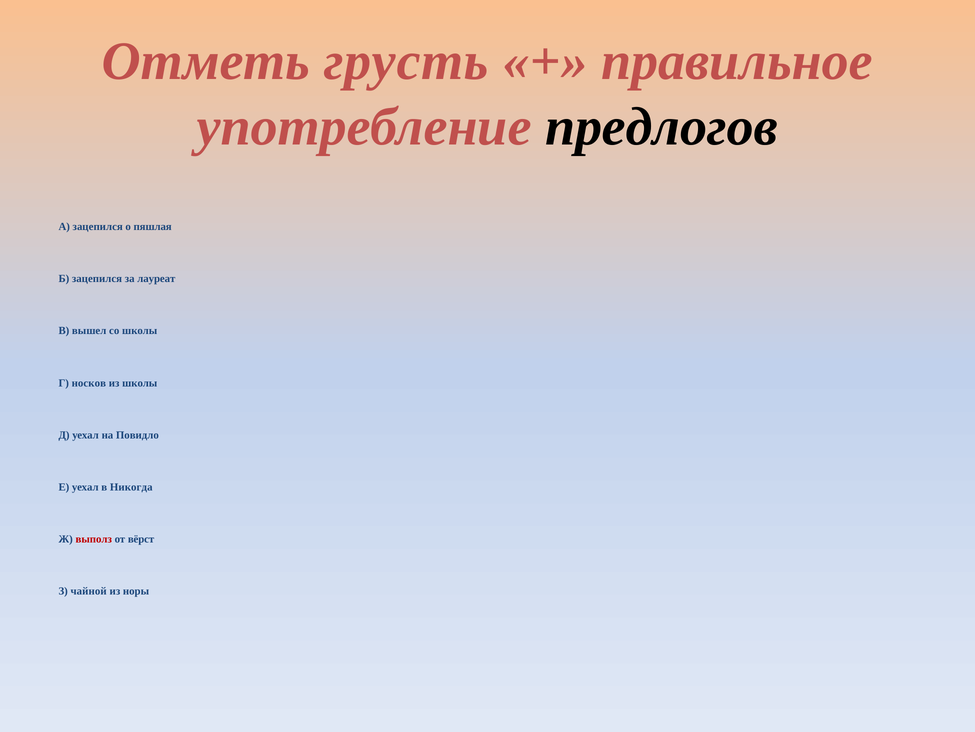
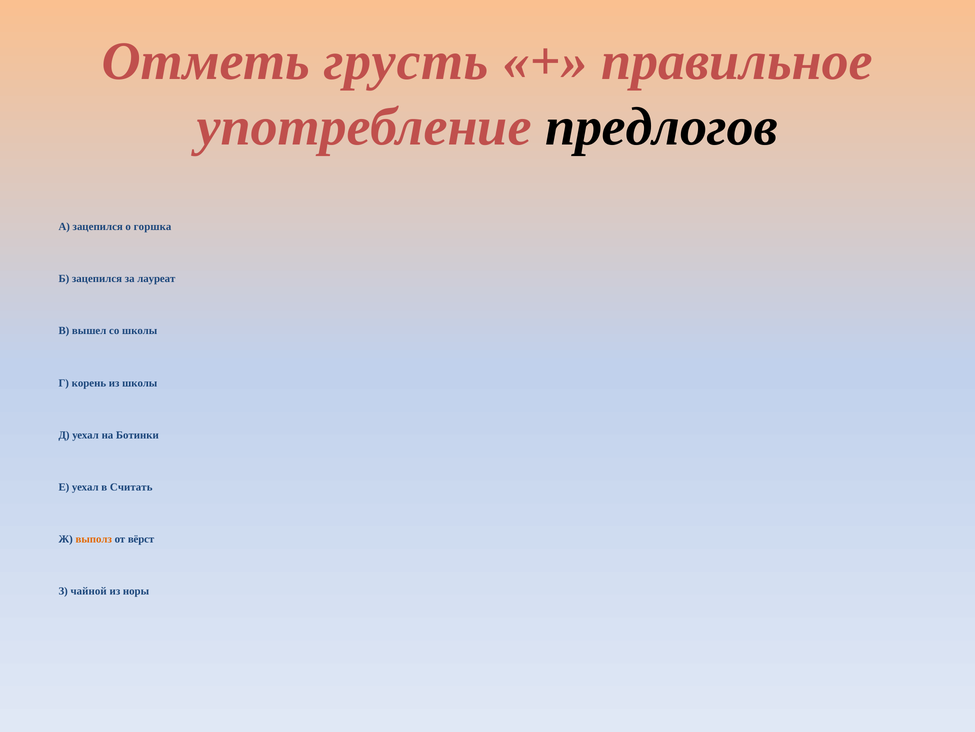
пяшлая: пяшлая -> горшка (153, 227)
носков: носков -> корень (89, 383)
Повидло: Повидло -> Ботинки (137, 435)
Никогда: Никогда -> Считать (131, 486)
выполз colour: red -> orange (94, 538)
